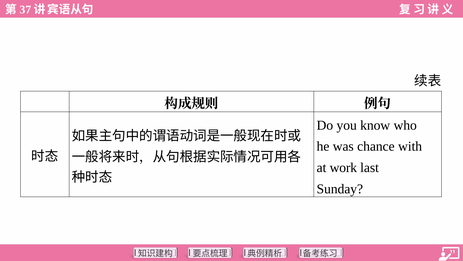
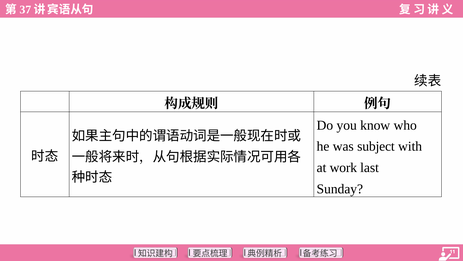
chance: chance -> subject (376, 146)
